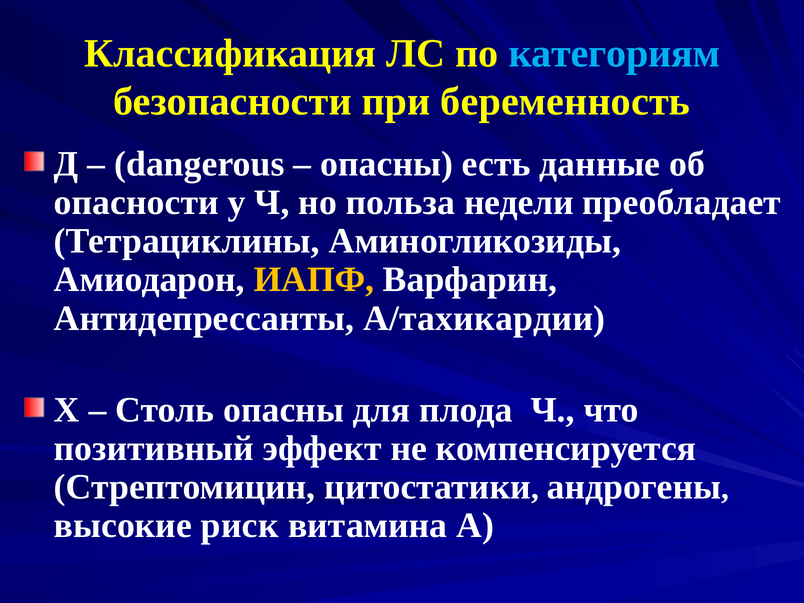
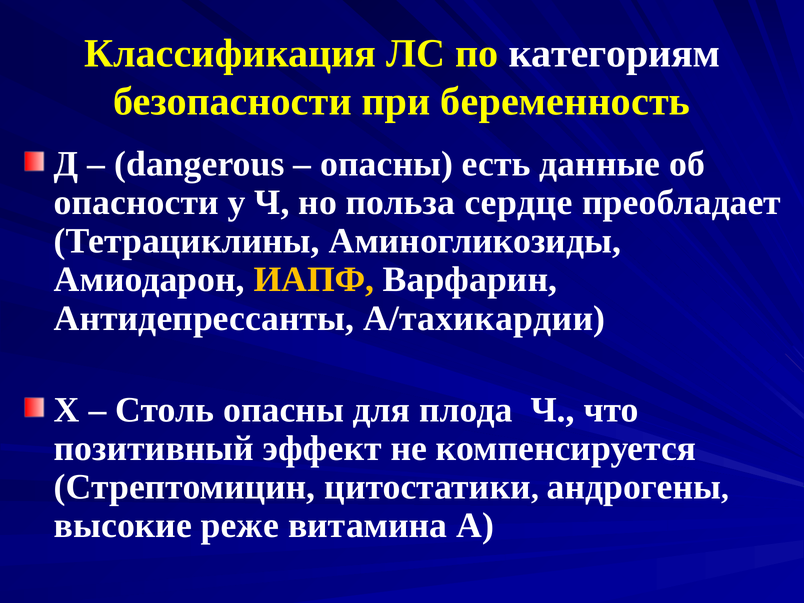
категориям colour: light blue -> white (614, 53)
недели: недели -> сердце (519, 202)
риск: риск -> реже (240, 526)
